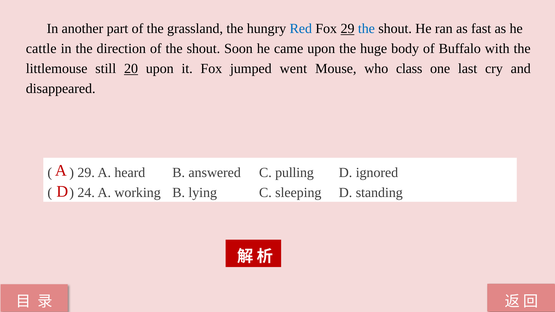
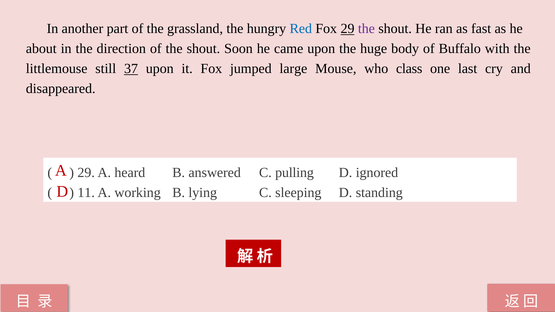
the colour: blue -> purple (366, 29)
cattle: cattle -> about (41, 49)
20: 20 -> 37 (131, 69)
went: went -> large (293, 69)
24: 24 -> 11 (86, 193)
